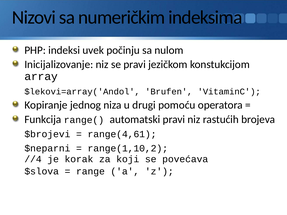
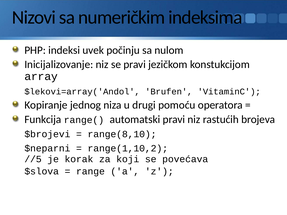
range(4,61: range(4,61 -> range(8,10 (122, 134)
//4: //4 -> //5 (33, 159)
